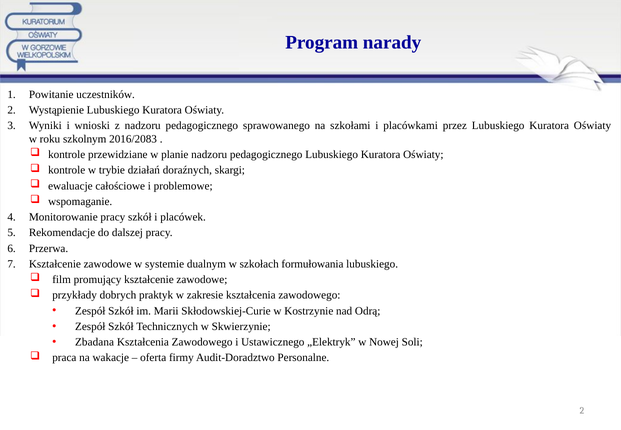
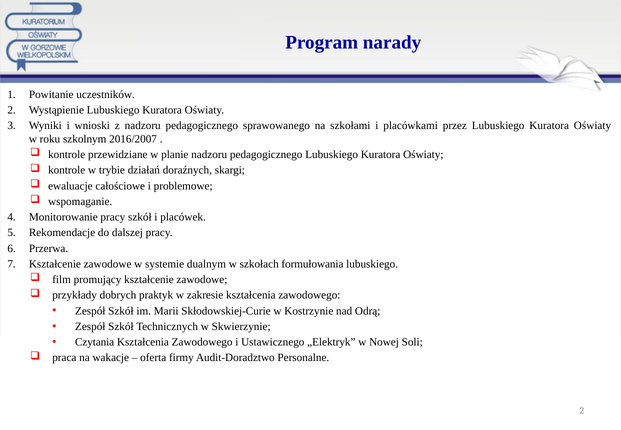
2016/2083: 2016/2083 -> 2016/2007 (133, 139)
Zbadana: Zbadana -> Czytania (95, 342)
